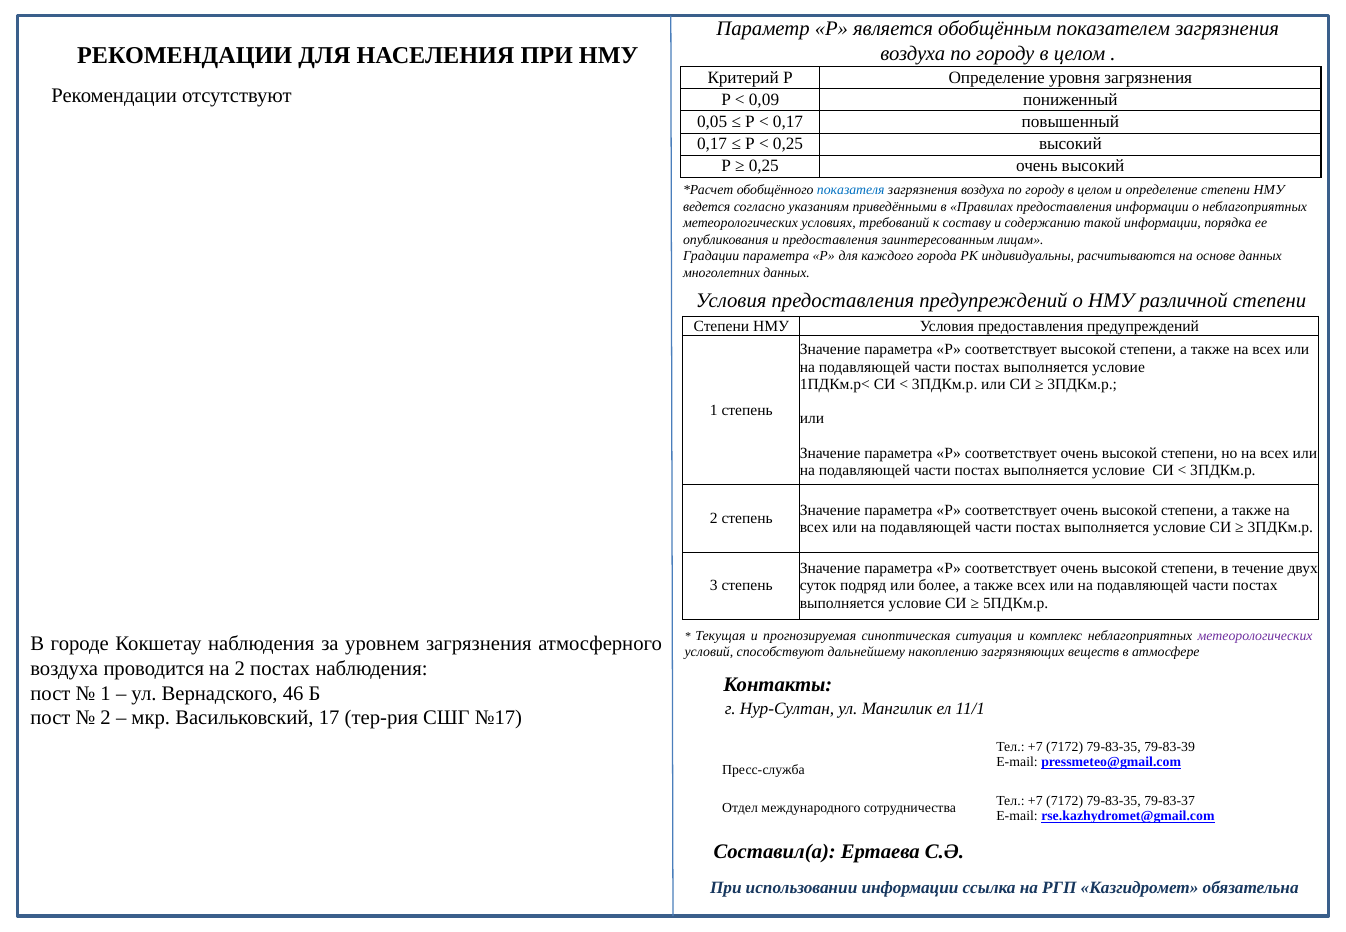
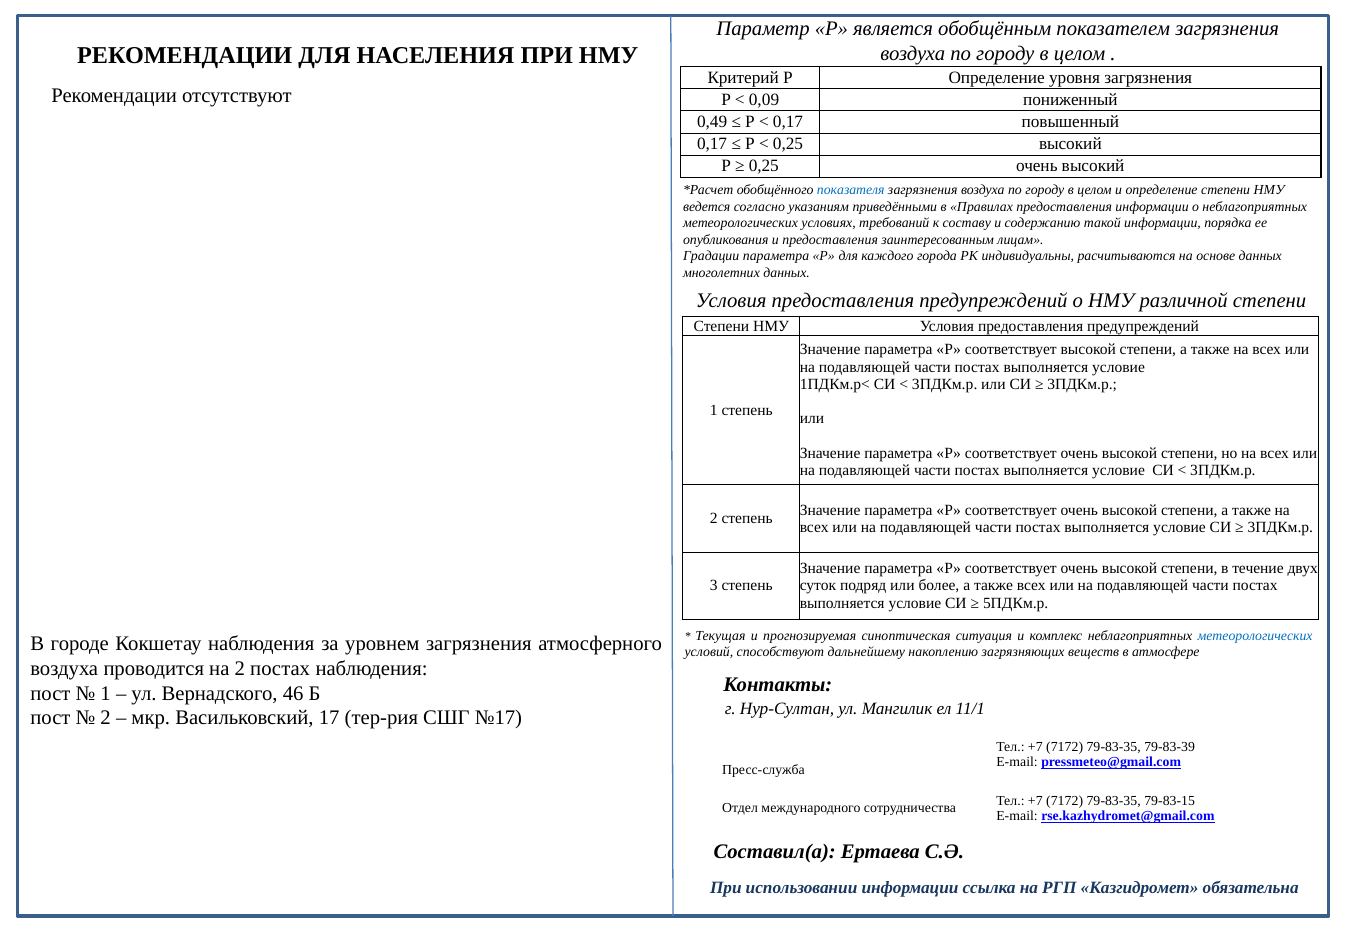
0,05: 0,05 -> 0,49 (712, 122)
метеорологических colour: purple -> blue (1255, 636)
79-83-37: 79-83-37 -> 79-83-15 (1170, 800)
